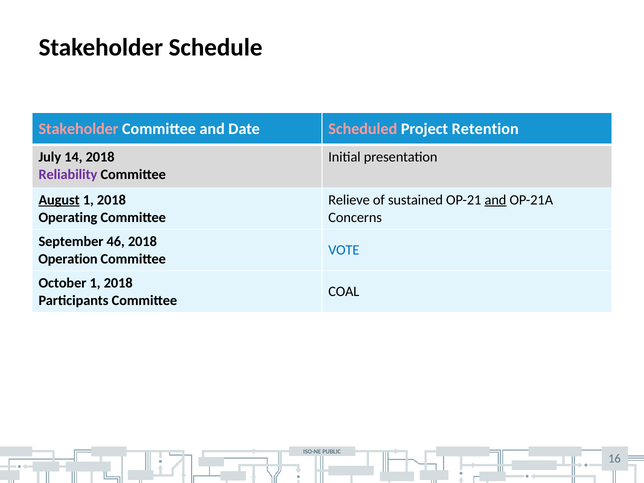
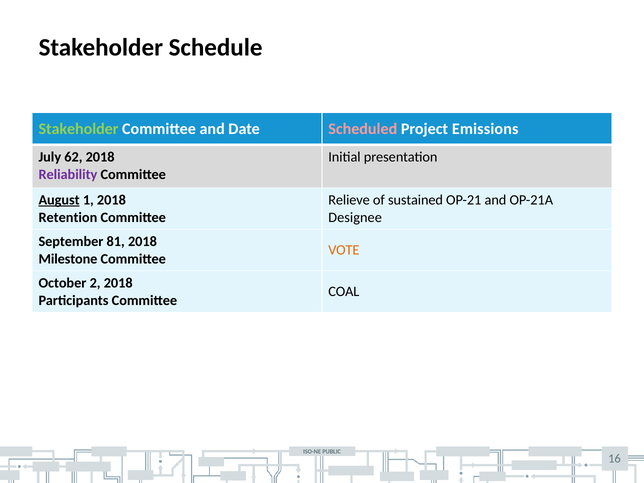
Stakeholder colour: pink -> light green (78, 129)
Retention: Retention -> Emissions (485, 129)
14: 14 -> 62 (73, 157)
and underline: present -> none (495, 200)
Operating: Operating -> Retention (68, 217)
Concerns: Concerns -> Designee (355, 217)
46: 46 -> 81 (116, 241)
VOTE colour: blue -> orange (344, 250)
Operation: Operation -> Milestone (68, 259)
October 1: 1 -> 2 (95, 283)
